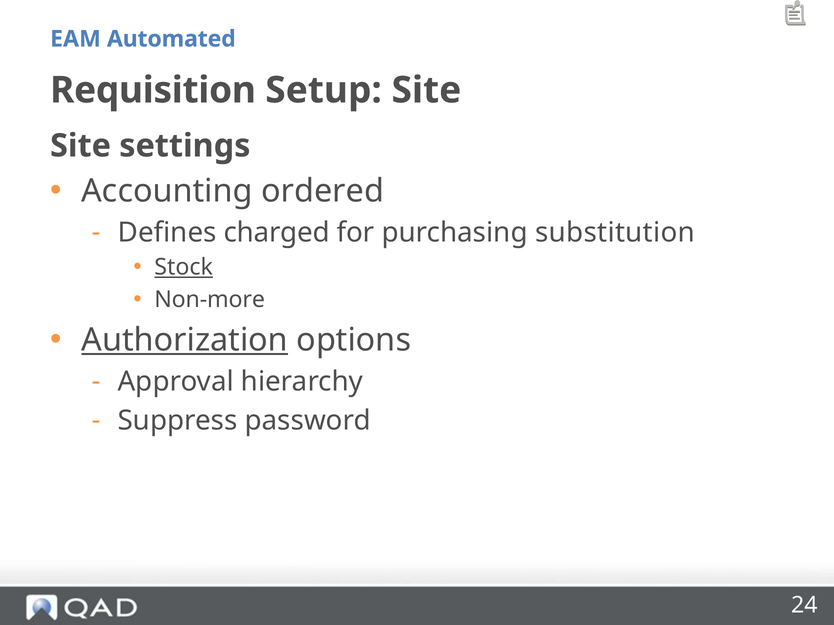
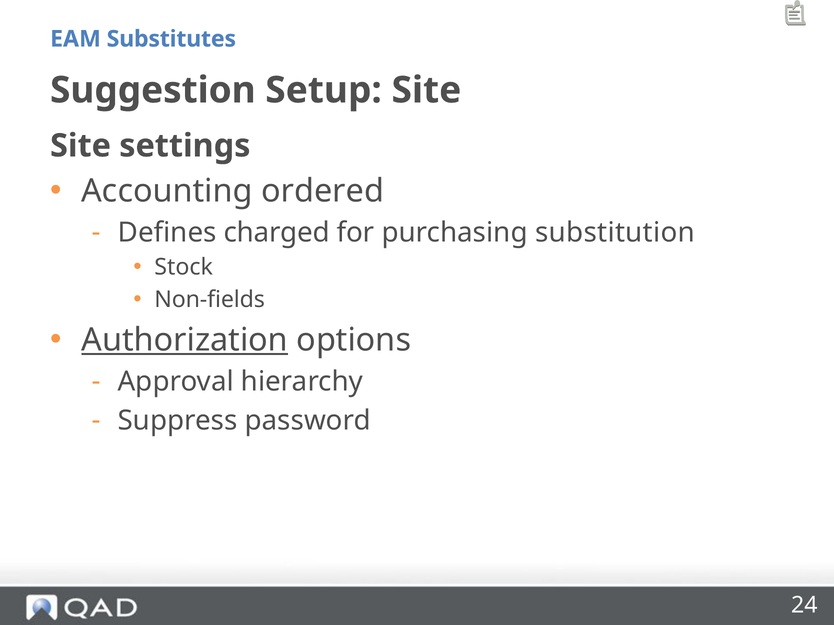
Automated: Automated -> Substitutes (171, 39)
Requisition: Requisition -> Suggestion (153, 90)
Stock underline: present -> none (184, 268)
Non-more: Non-more -> Non-fields (210, 300)
